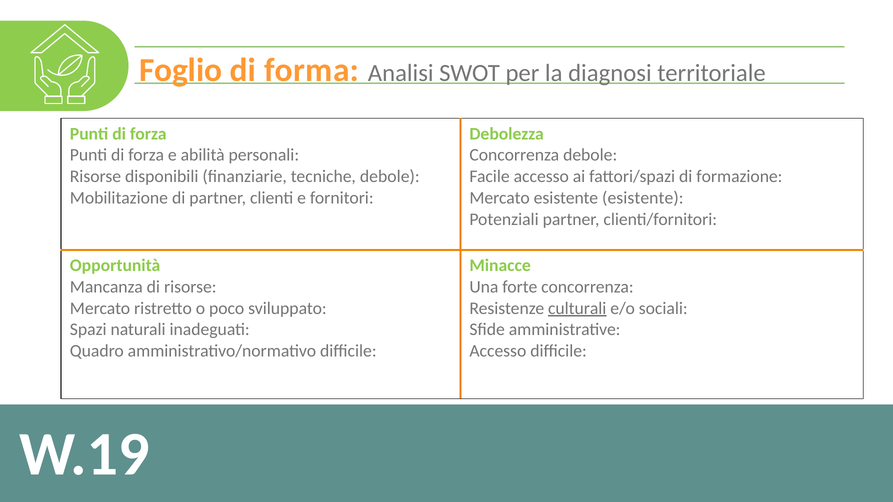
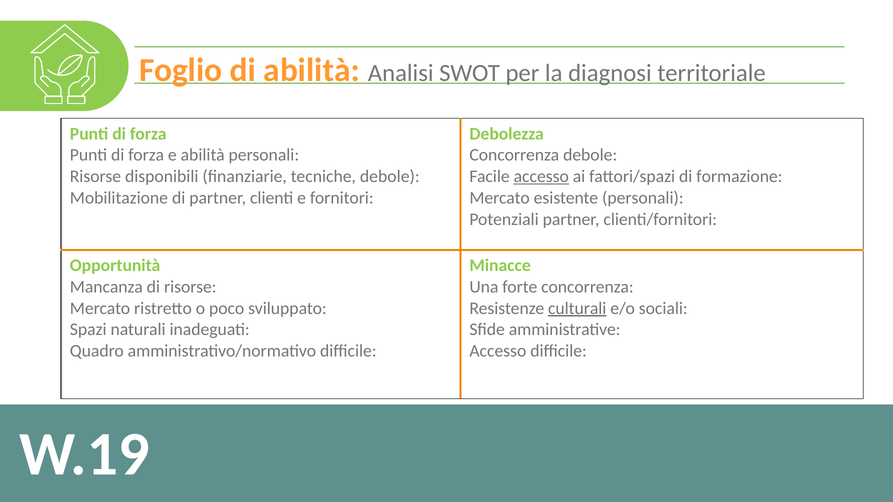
di forma: forma -> abilità (312, 70)
accesso underline: none -> present (541, 177)
esistente esistente: esistente -> personali (643, 198)
